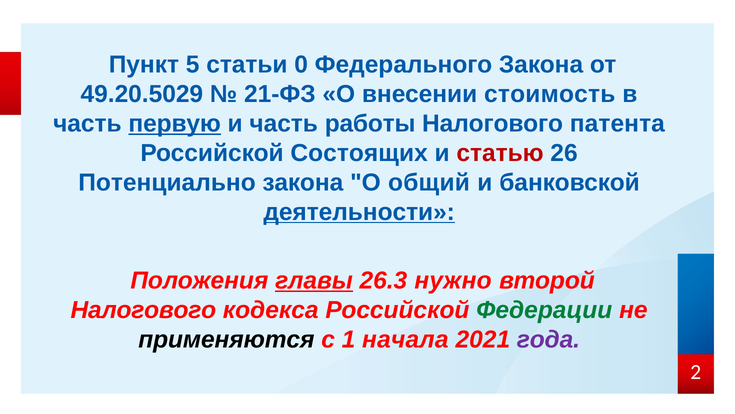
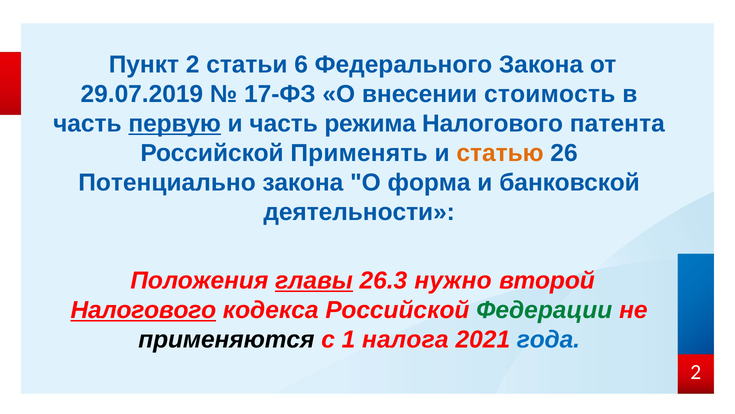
Пункт 5: 5 -> 2 (193, 65)
0: 0 -> 6 (301, 65)
49.20.5029: 49.20.5029 -> 29.07.2019 (142, 94)
21-ФЗ: 21-ФЗ -> 17-ФЗ (280, 94)
работы: работы -> режима (370, 123)
Состоящих: Состоящих -> Применять (359, 153)
статью colour: red -> orange (500, 153)
общий: общий -> форма (429, 182)
деятельности underline: present -> none (359, 212)
Налогового underline: none -> present (143, 310)
начала: начала -> налога (405, 339)
года colour: purple -> blue (548, 339)
